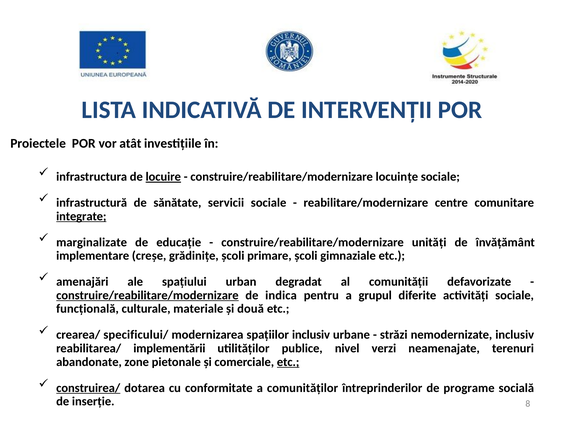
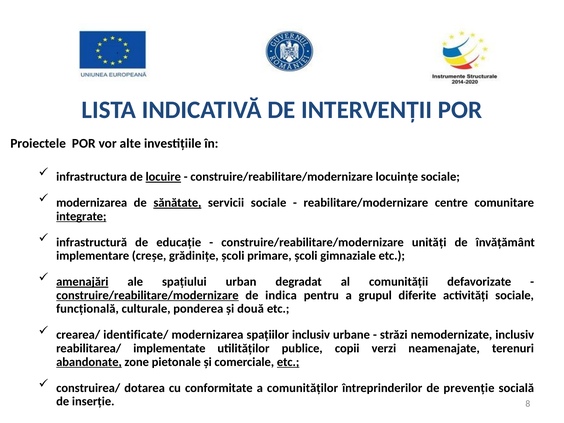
atât: atât -> alte (130, 143)
infrastructură: infrastructură -> modernizarea (92, 203)
sănătate underline: none -> present (177, 203)
marginalizate: marginalizate -> infrastructură (92, 242)
amenajări underline: none -> present (82, 282)
materiale: materiale -> ponderea (198, 309)
specificului/: specificului/ -> identificate/ (136, 335)
implementării: implementării -> implementate (169, 348)
nivel: nivel -> copii (347, 348)
abandonate underline: none -> present (89, 362)
construirea/ underline: present -> none (88, 388)
programe: programe -> prevenție (469, 388)
